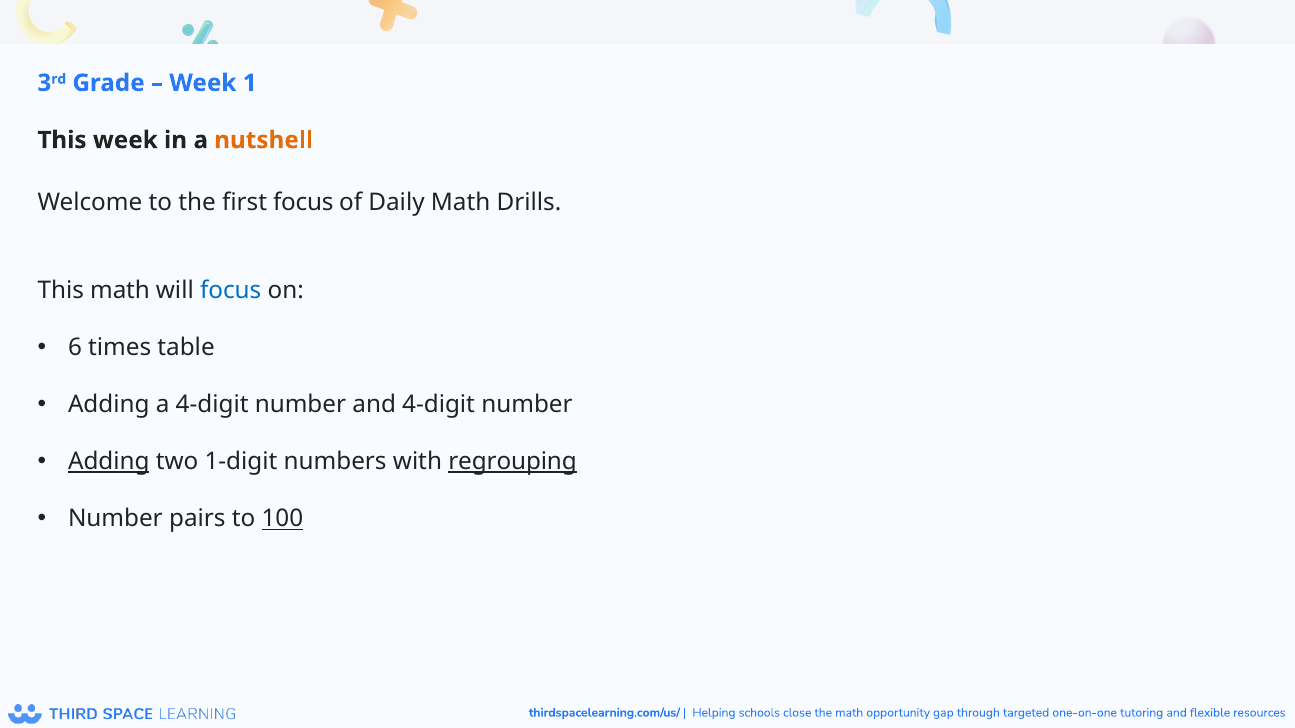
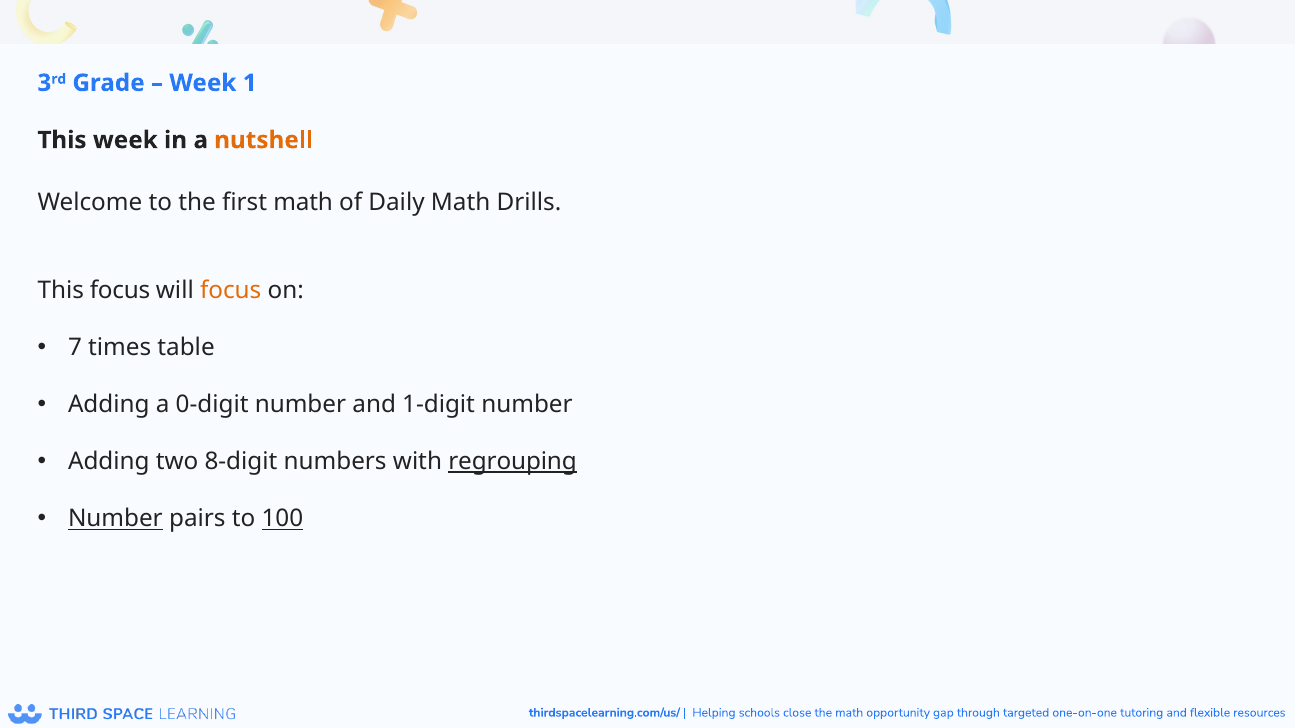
first focus: focus -> math (303, 203)
This math: math -> focus (120, 290)
focus colour: blue -> orange (231, 290)
6: 6 -> 7 (75, 348)
a 4-digit: 4-digit -> 0-digit (212, 405)
and 4-digit: 4-digit -> 1-digit (439, 405)
Adding underline: present -> none (109, 462)
1-digit: 1-digit -> 8-digit (241, 462)
Number underline: none -> present (115, 519)
